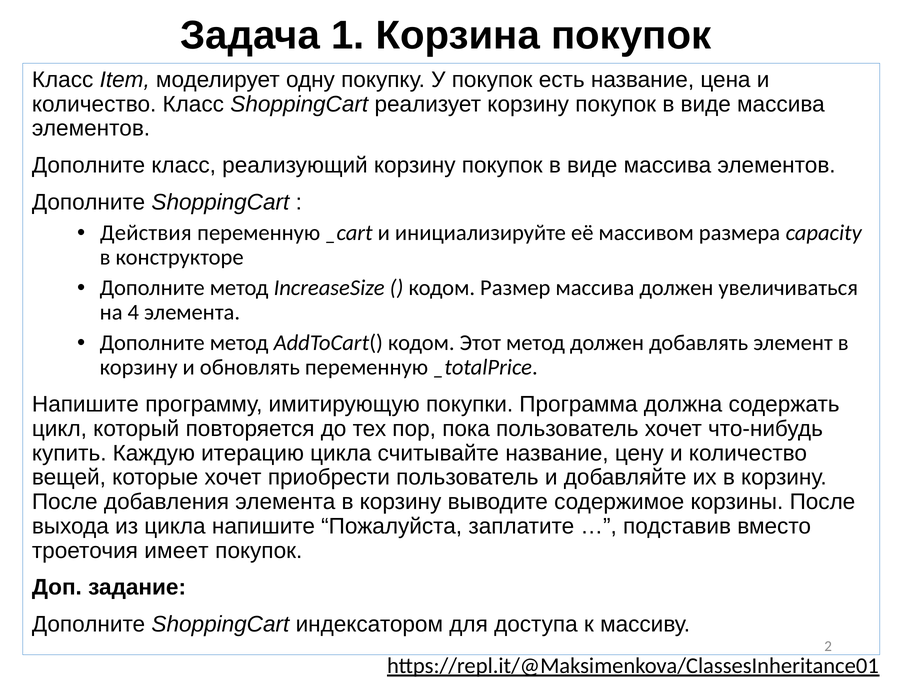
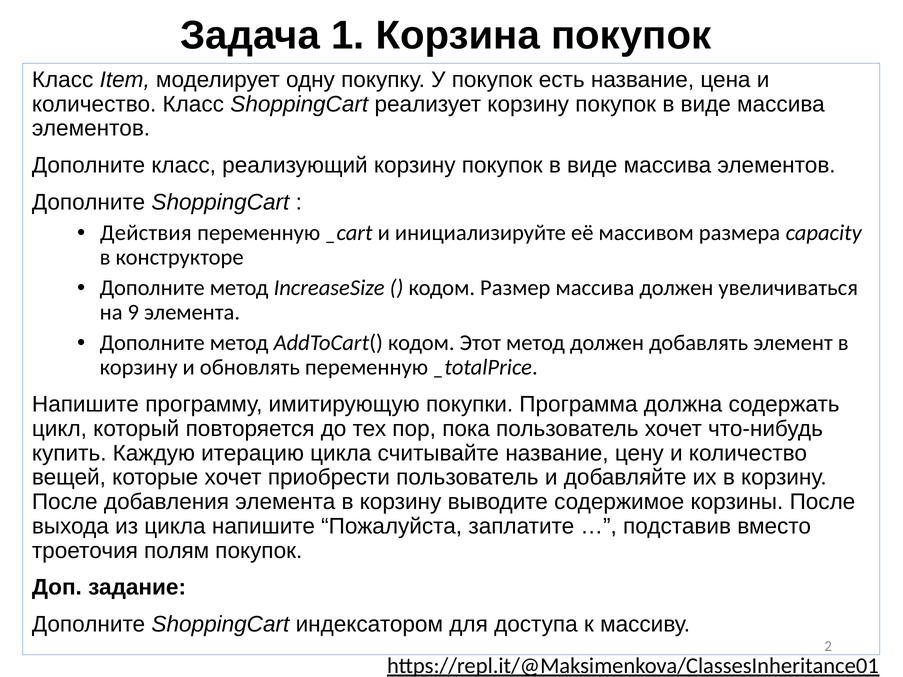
4: 4 -> 9 (133, 312)
имеет: имеет -> полям (177, 551)
